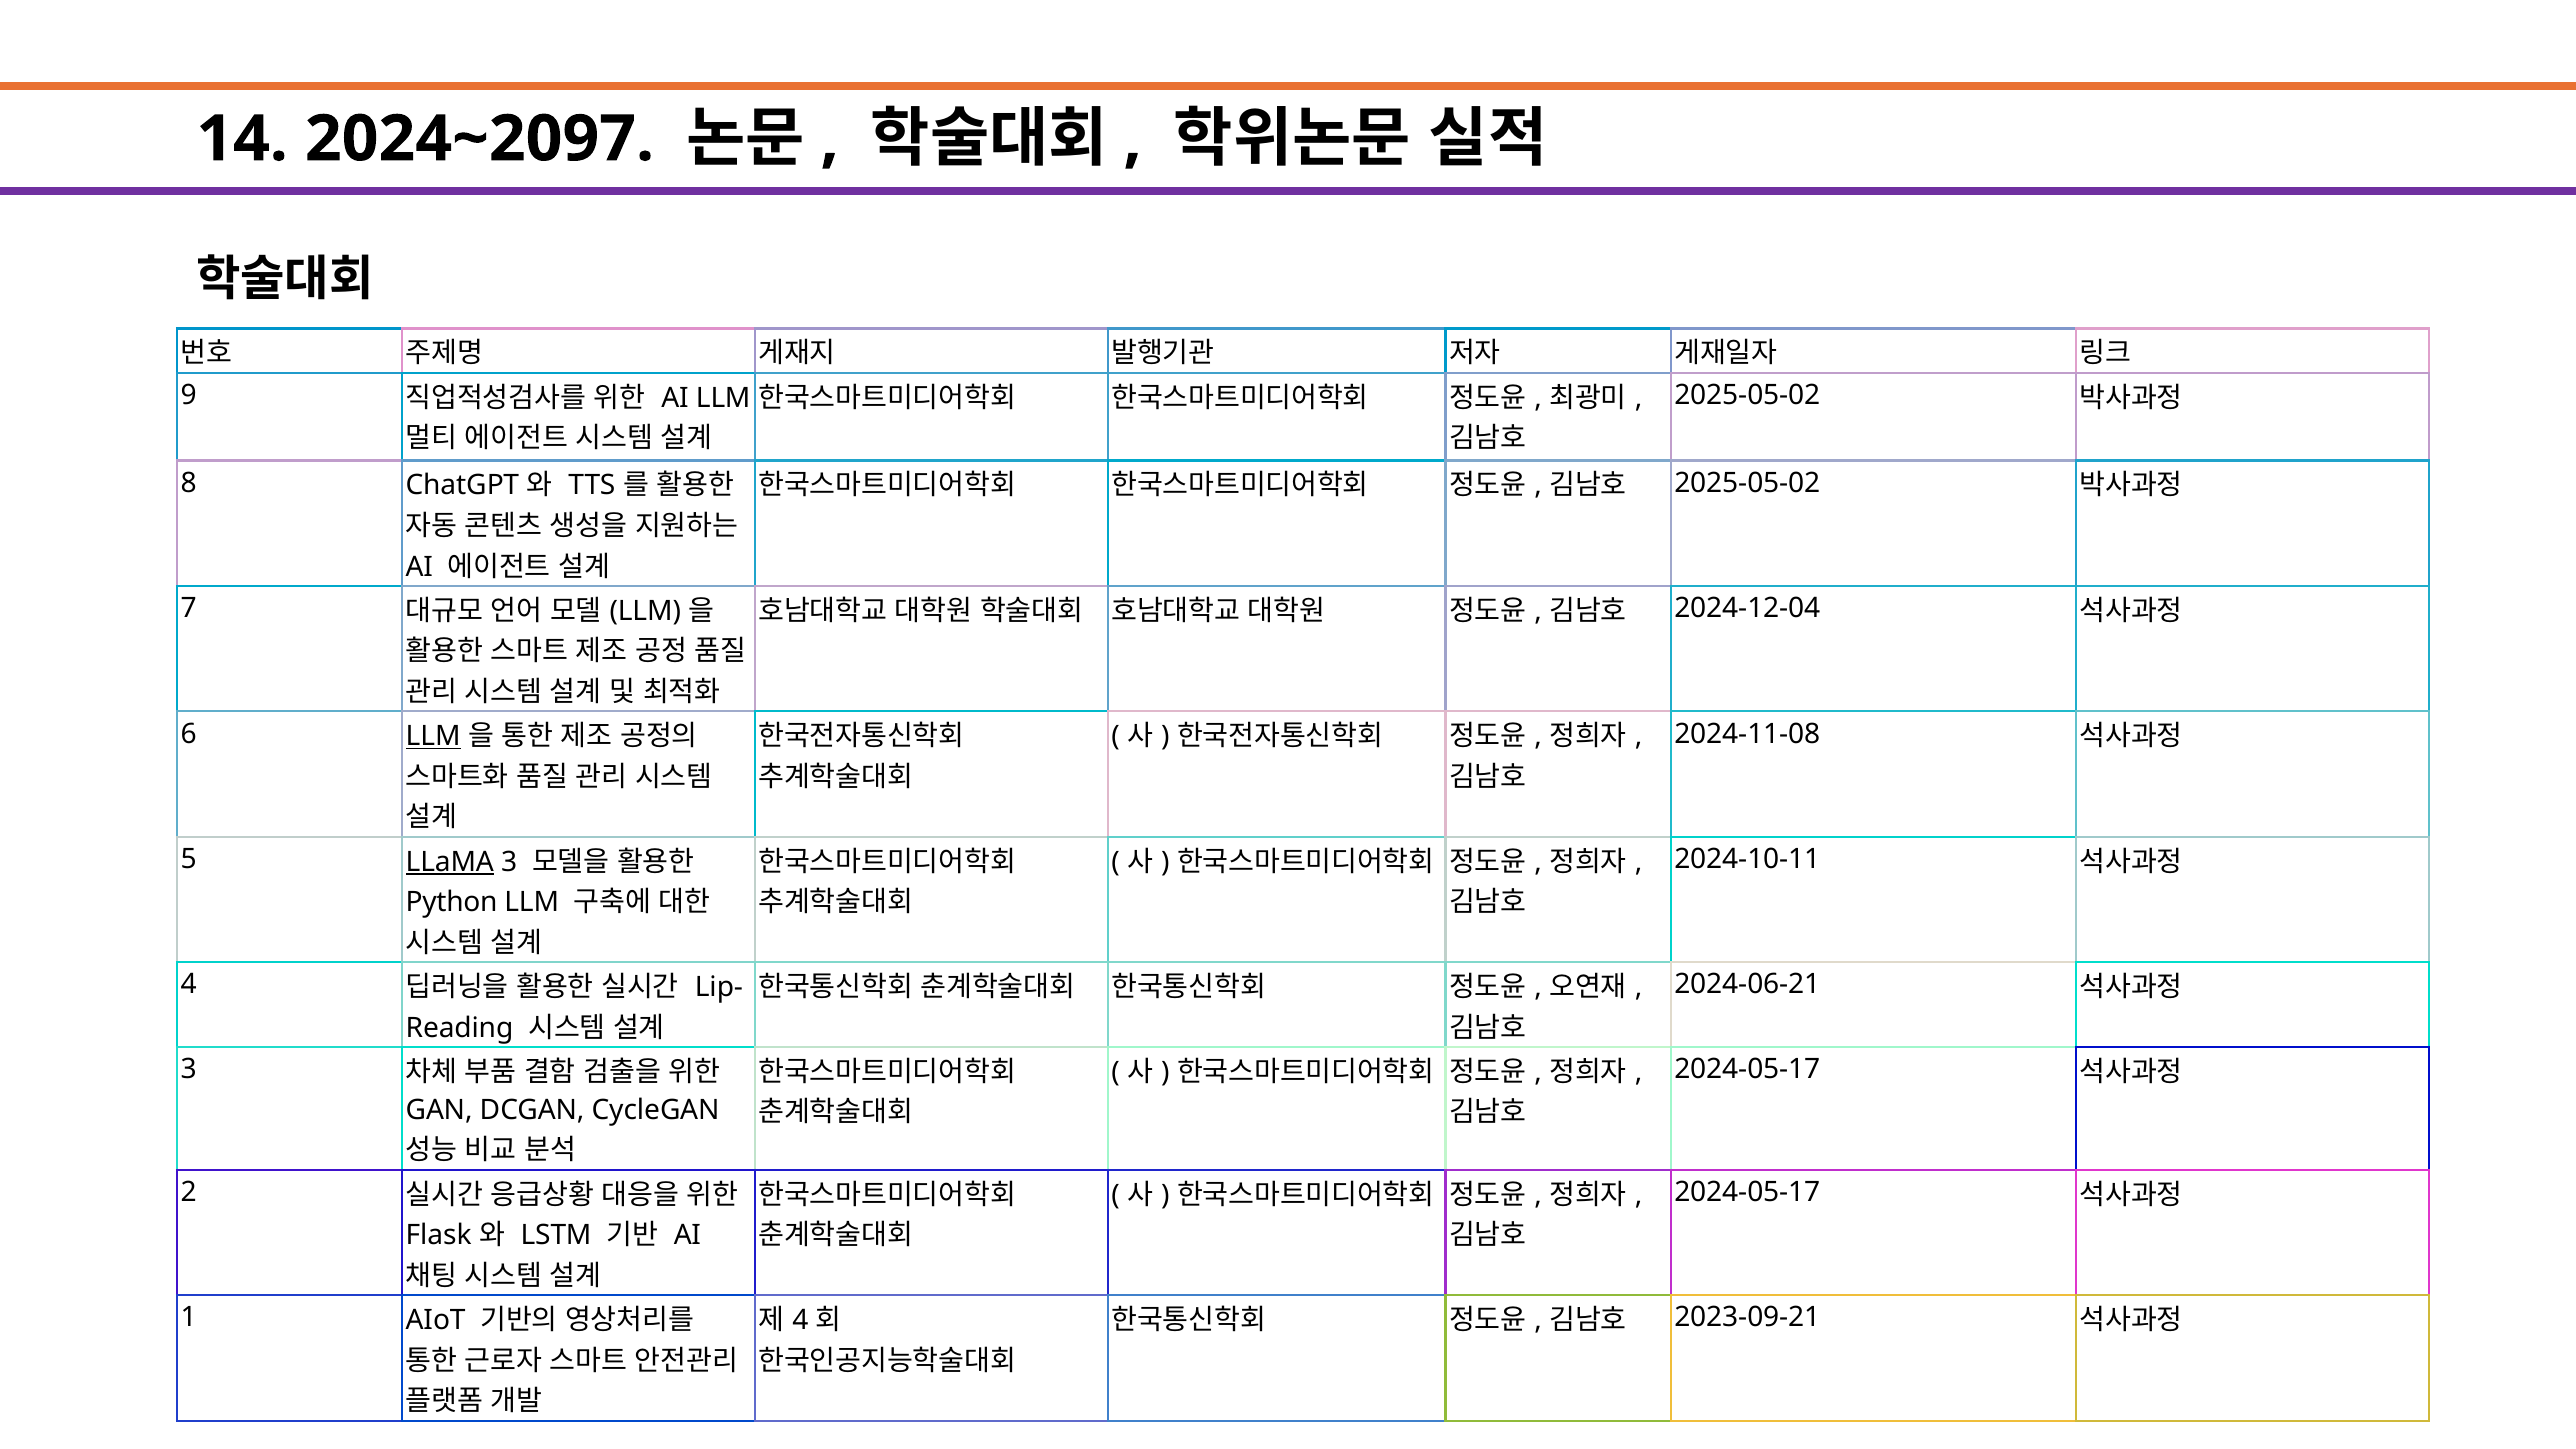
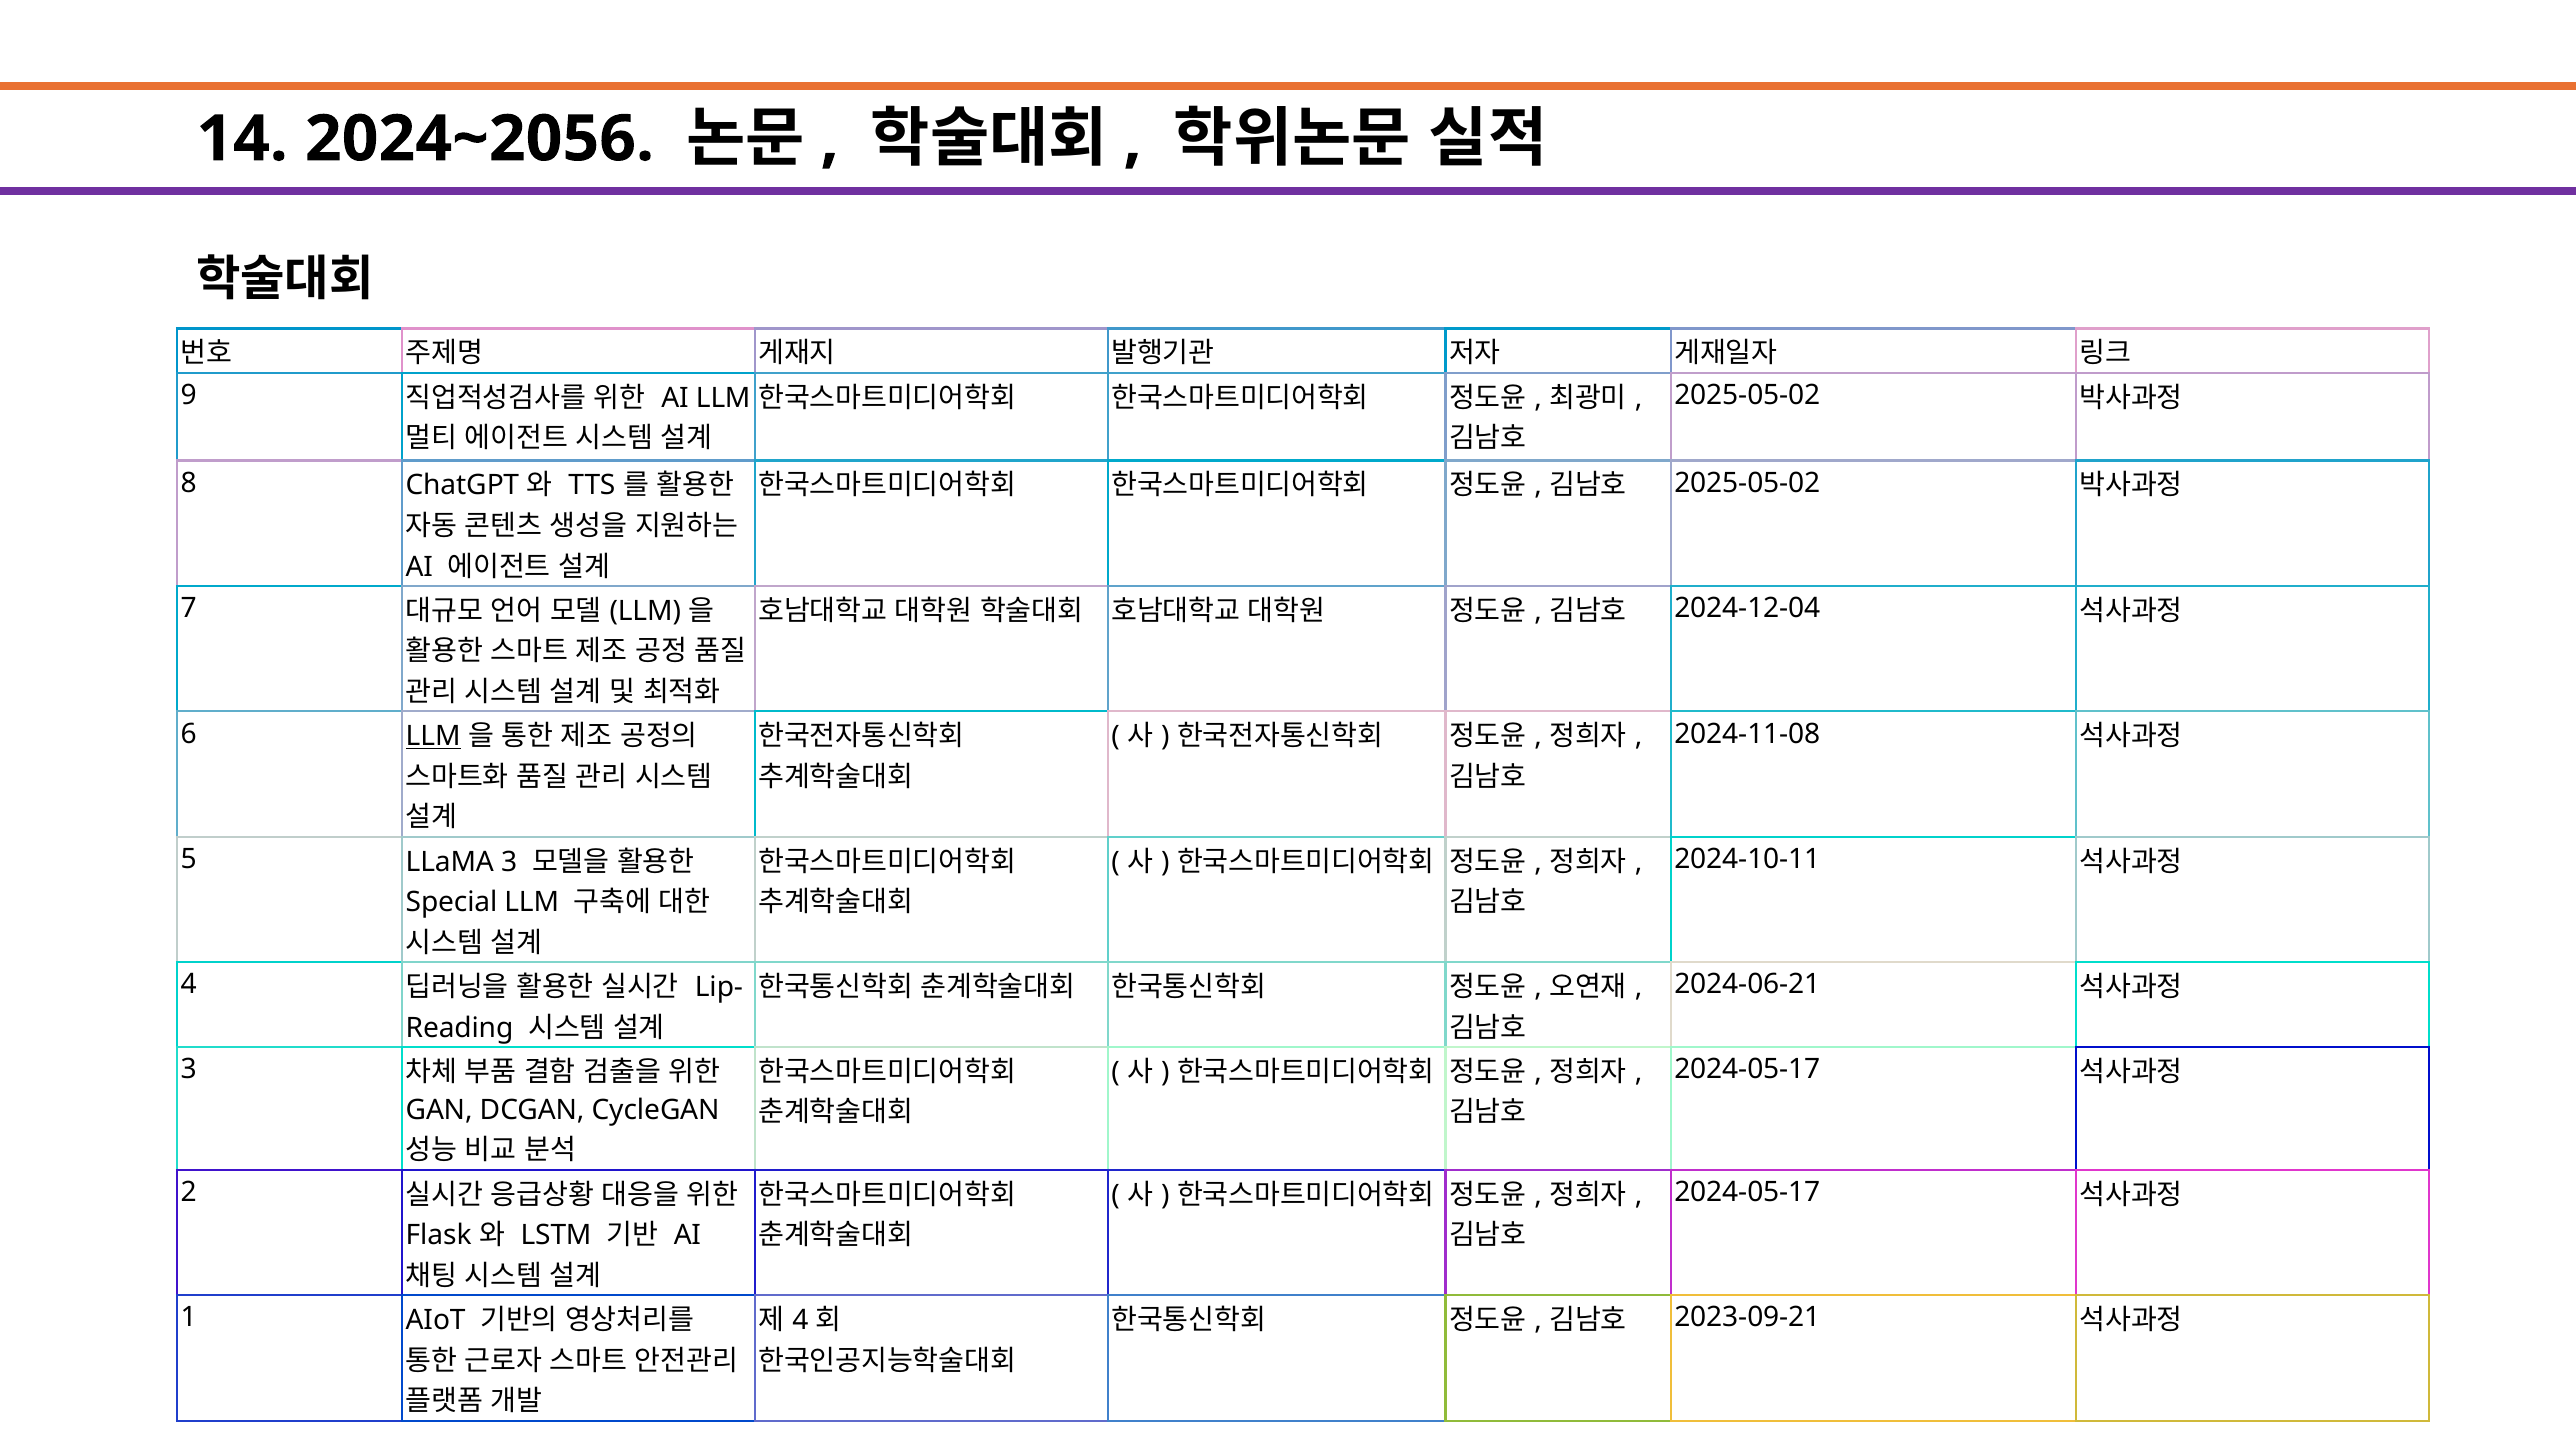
2024~2097: 2024~2097 -> 2024~2056 (479, 139)
LLaMA underline: present -> none (450, 862)
Python: Python -> Special (452, 902)
